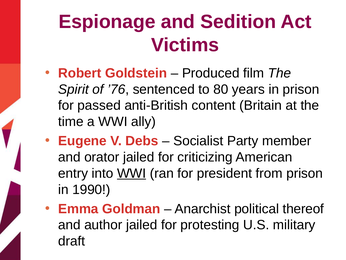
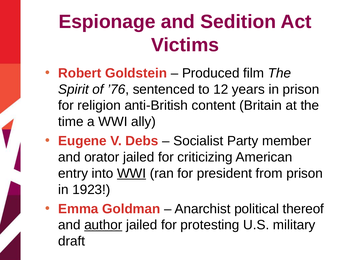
80: 80 -> 12 (221, 89)
passed: passed -> religion (99, 105)
1990: 1990 -> 1923 (91, 189)
author underline: none -> present (103, 225)
